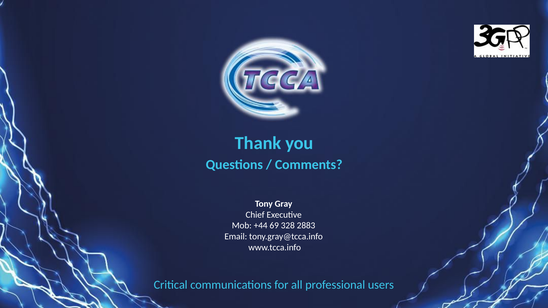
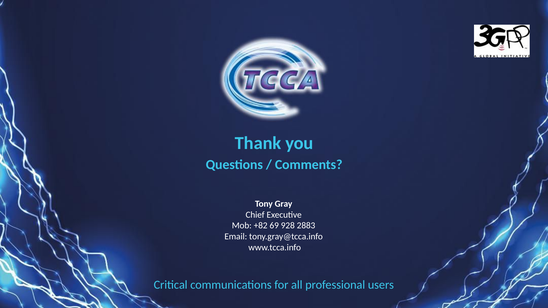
+44: +44 -> +82 (261, 226)
328: 328 -> 928 (288, 226)
